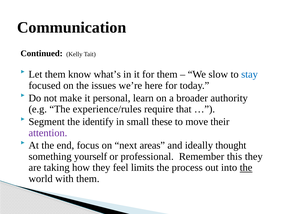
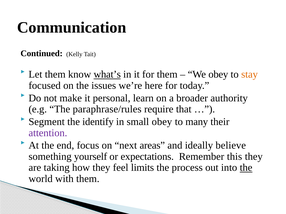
what’s underline: none -> present (107, 75)
We slow: slow -> obey (218, 75)
stay colour: blue -> orange (250, 75)
experience/rules: experience/rules -> paraphrase/rules (107, 109)
small these: these -> obey (162, 122)
move: move -> many (197, 122)
thought: thought -> believe (231, 146)
professional: professional -> expectations (147, 157)
